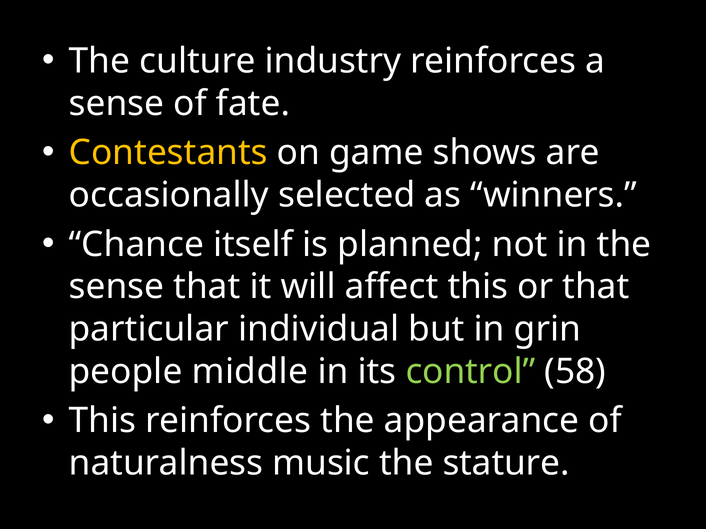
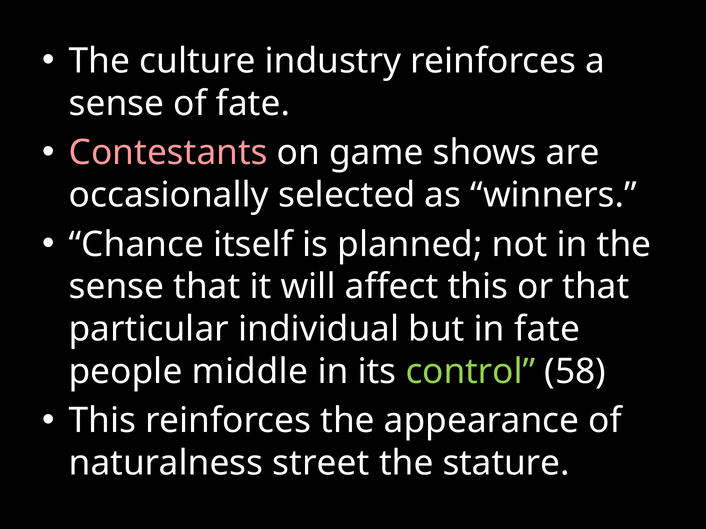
Contestants colour: yellow -> pink (168, 153)
in grin: grin -> fate (547, 329)
music: music -> street (321, 464)
